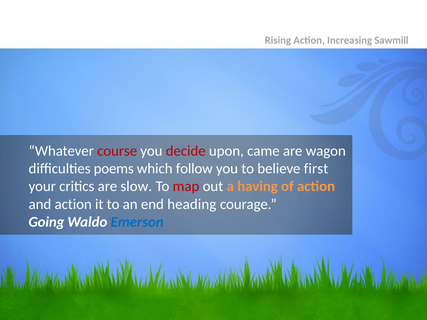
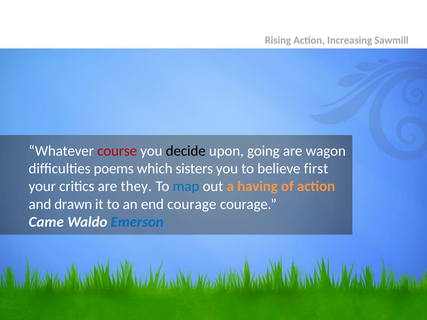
decide colour: red -> black (186, 151)
came: came -> going (263, 151)
follow: follow -> sisters (194, 169)
slow: slow -> they (136, 187)
map colour: red -> blue (186, 187)
and action: action -> drawn (73, 204)
end heading: heading -> courage (192, 204)
Going: Going -> Came (46, 222)
